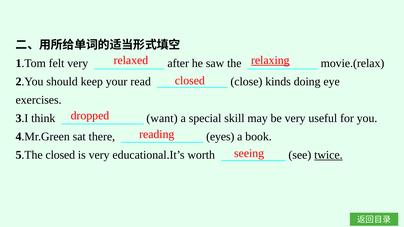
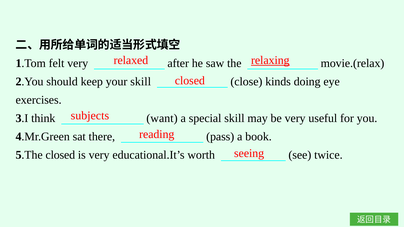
your read: read -> skill (141, 82)
dropped: dropped -> subjects (90, 116)
eyes: eyes -> pass (220, 137)
twice underline: present -> none (328, 155)
